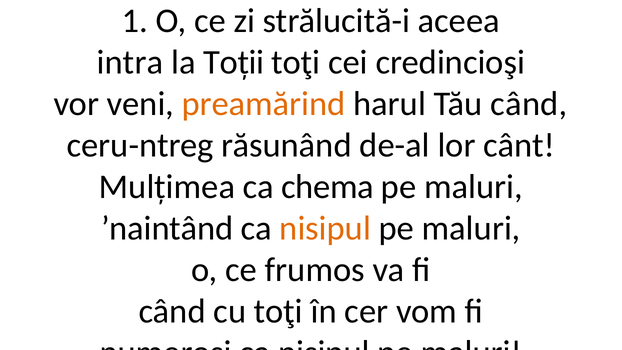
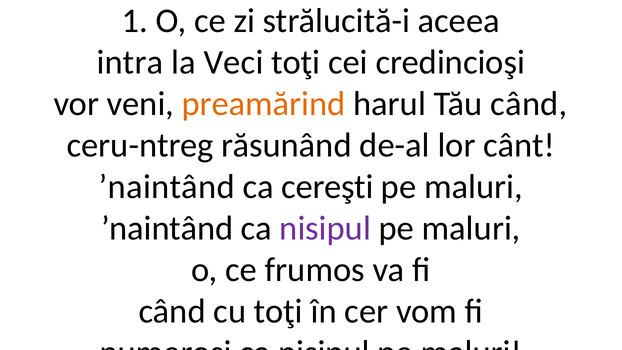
Toții: Toții -> Veci (234, 62)
Mulțimea: Mulțimea -> ʼnaintând (167, 187)
chema: chema -> cereşti (327, 187)
nisipul colour: orange -> purple (325, 228)
